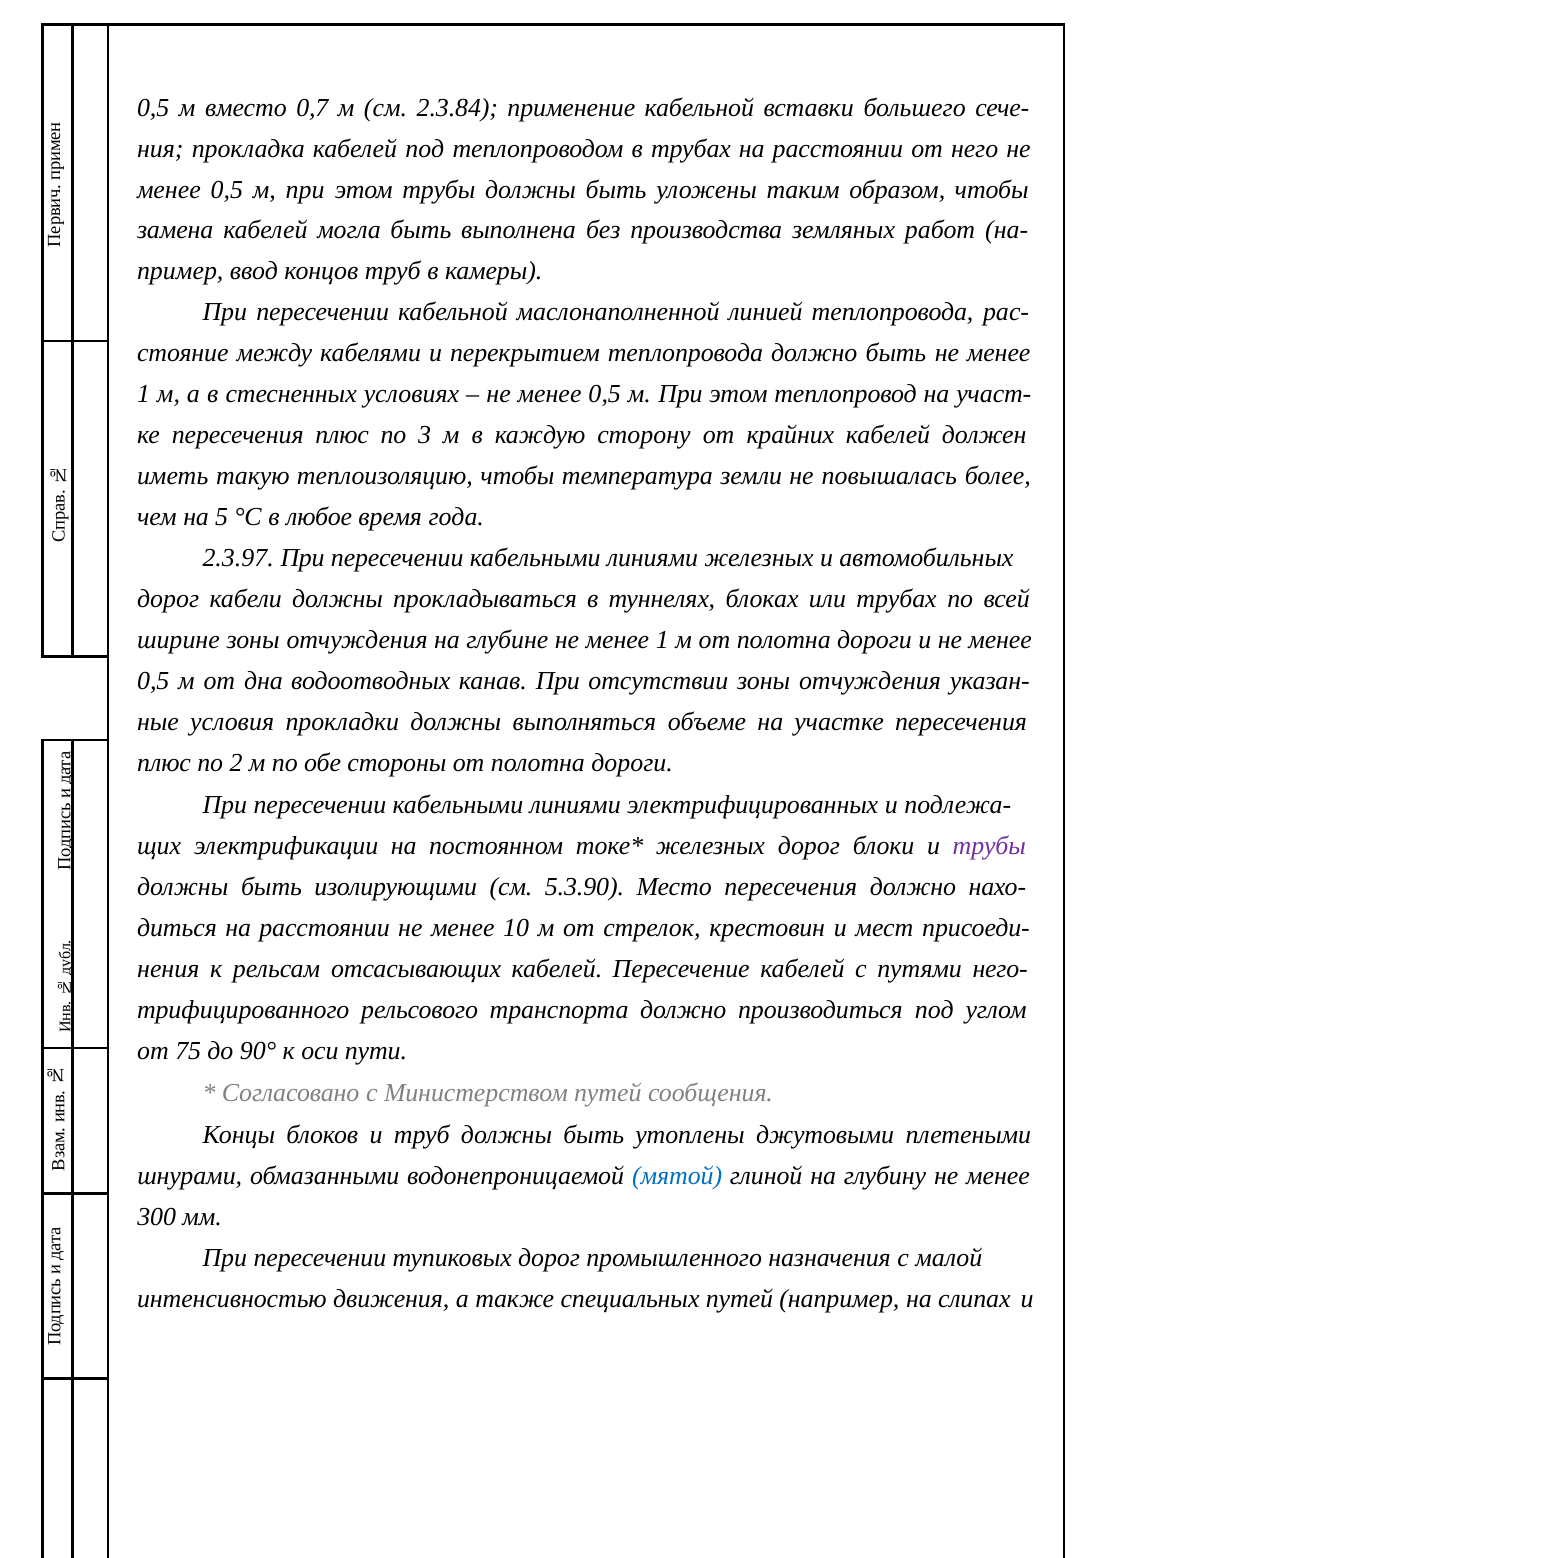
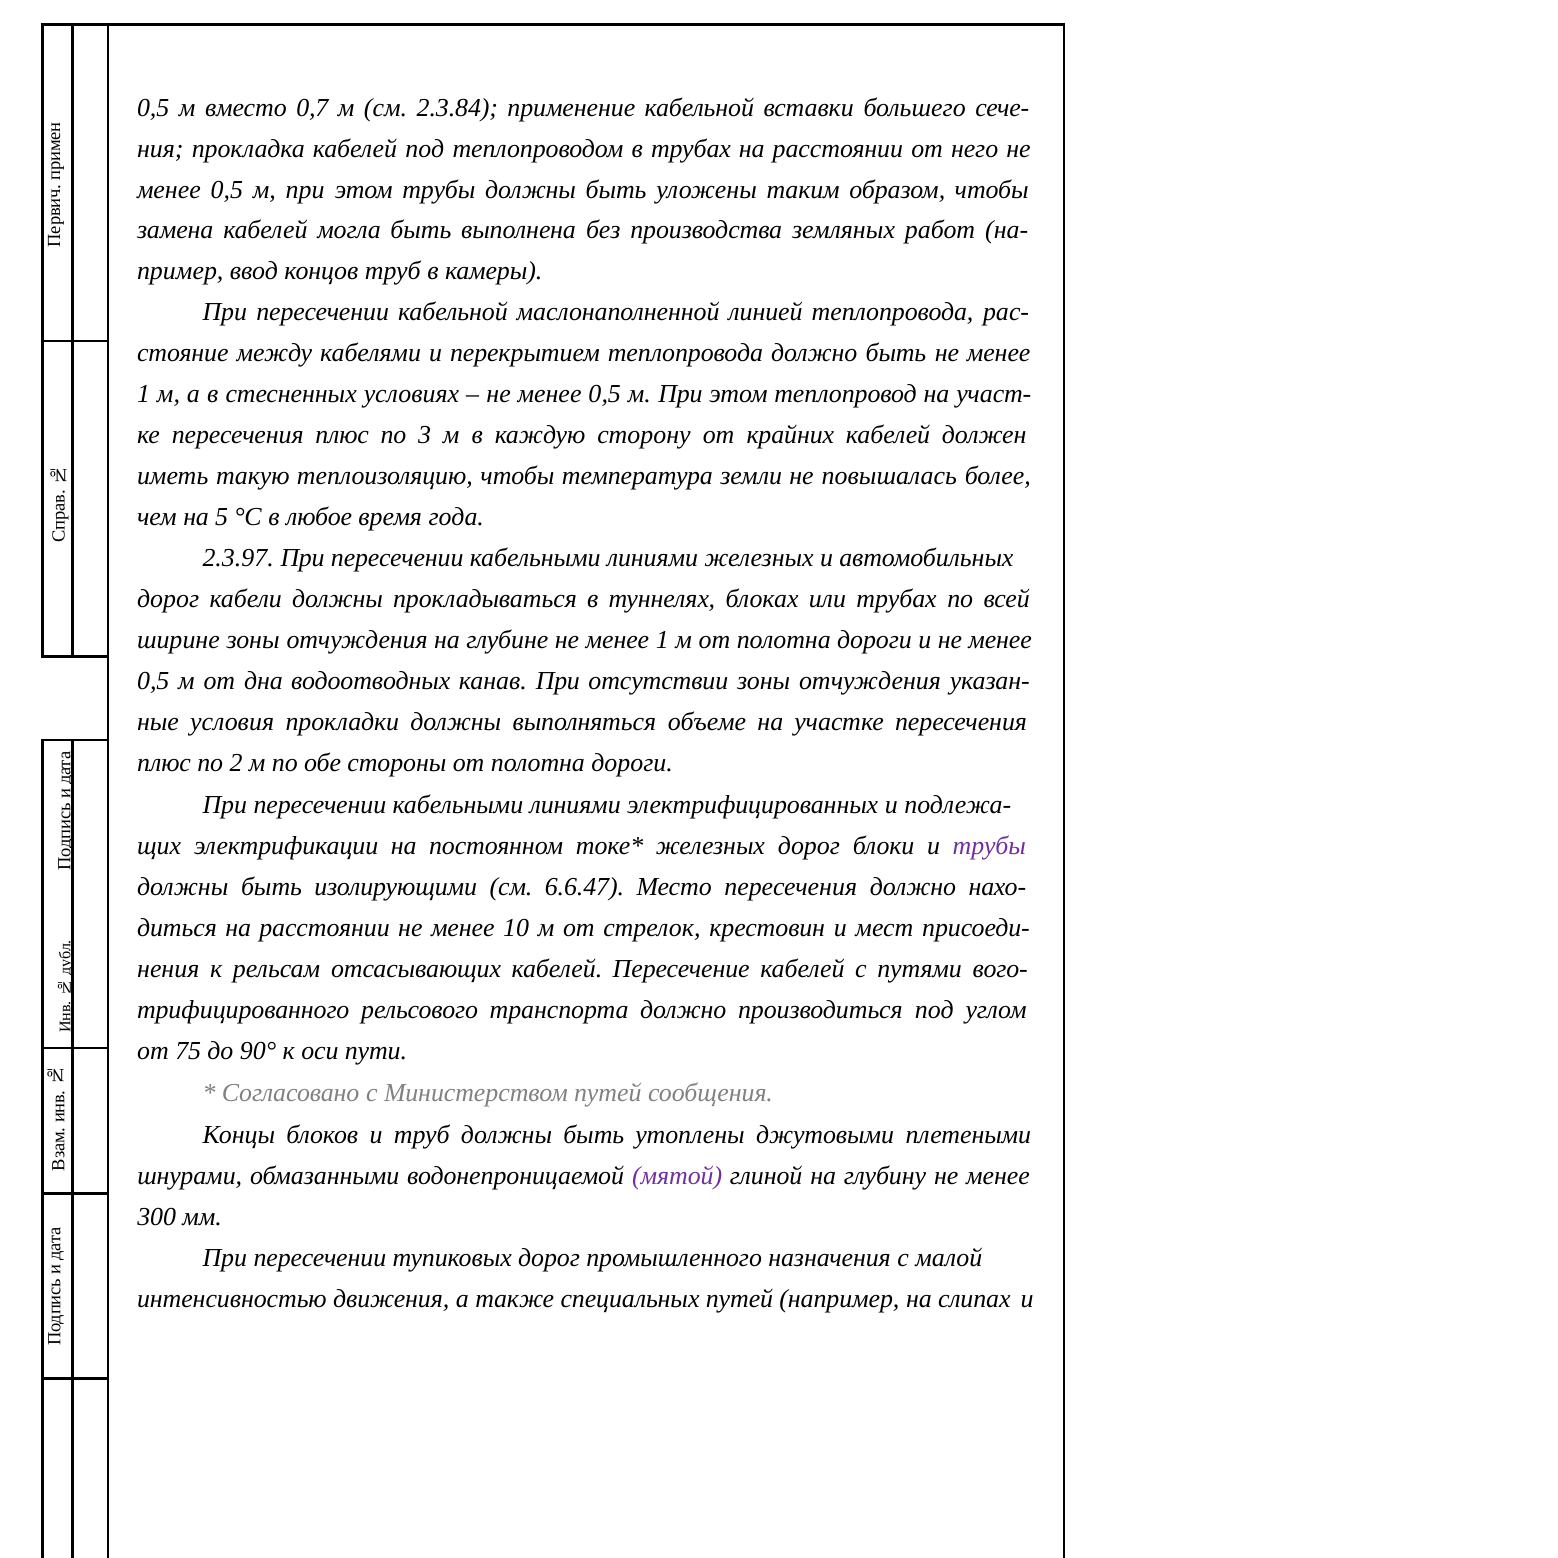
5.3.90: 5.3.90 -> 6.6.47 (585, 887)
него-: него- -> вого- (1000, 969)
мятой colour: blue -> purple (677, 1176)
